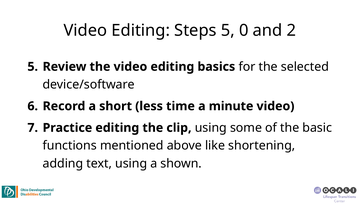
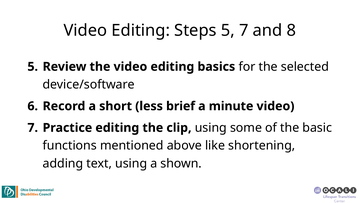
5 0: 0 -> 7 (244, 30)
2: 2 -> 8 (291, 30)
time: time -> brief (181, 106)
